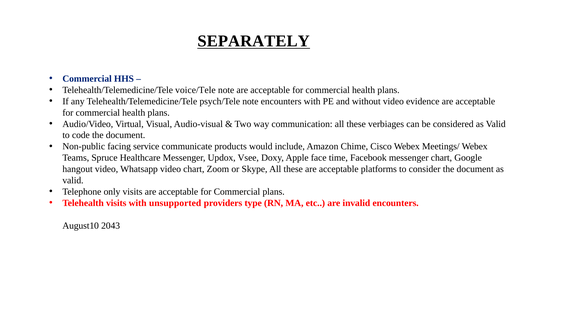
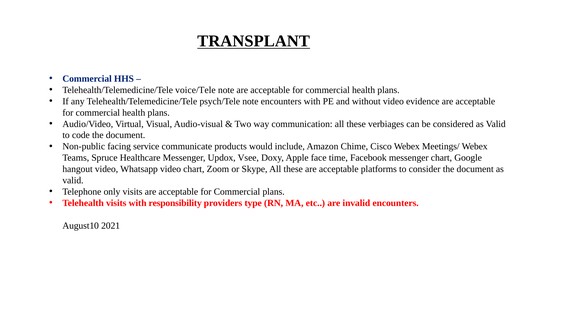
SEPARATELY: SEPARATELY -> TRANSPLANT (254, 41)
unsupported: unsupported -> responsibility (175, 203)
2043: 2043 -> 2021 (111, 225)
